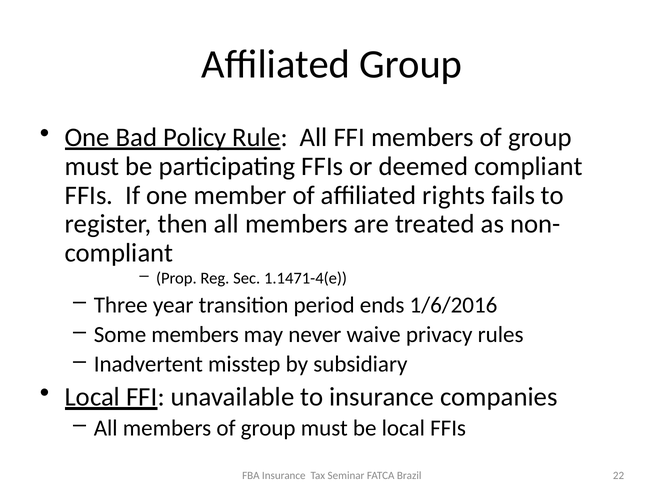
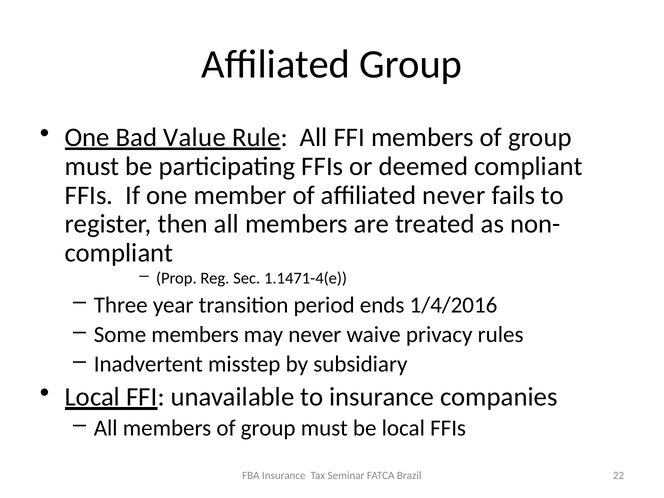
Policy: Policy -> Value (195, 137)
affiliated rights: rights -> never (454, 195)
1/6/2016: 1/6/2016 -> 1/4/2016 (453, 305)
